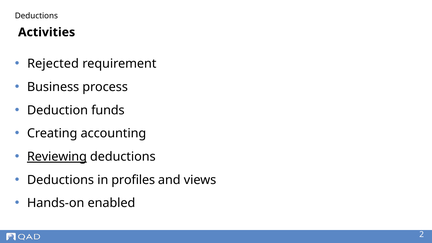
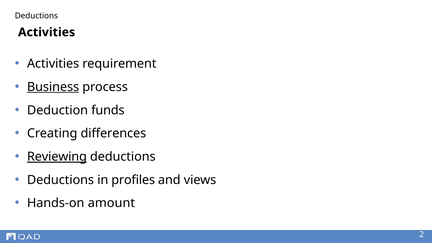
Rejected: Rejected -> Activities (53, 64)
Business underline: none -> present (53, 87)
accounting: accounting -> differences (113, 133)
enabled: enabled -> amount (111, 203)
